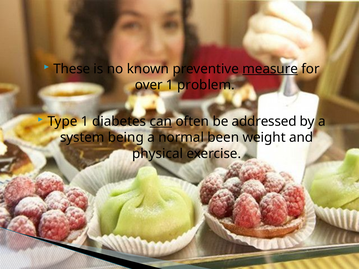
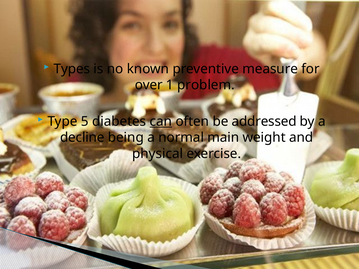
These: These -> Types (72, 69)
measure underline: present -> none (270, 69)
Type 1: 1 -> 5 (85, 121)
system: system -> decline (82, 138)
been: been -> main (223, 138)
